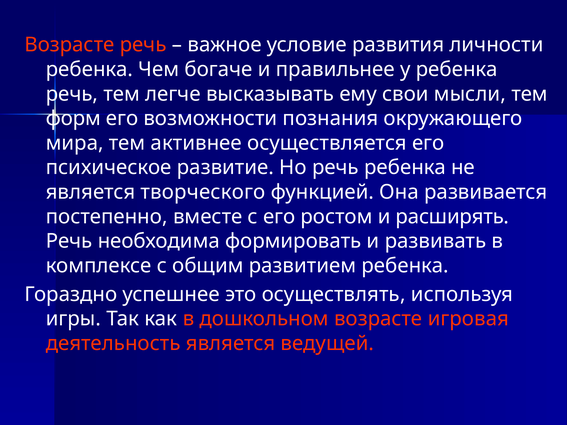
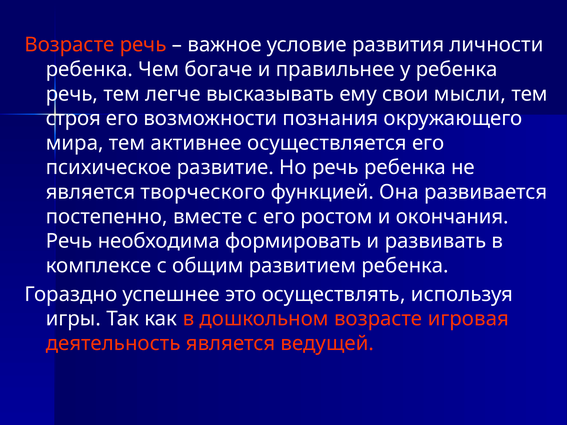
форм: форм -> строя (73, 119)
расширять: расширять -> окончания (452, 217)
